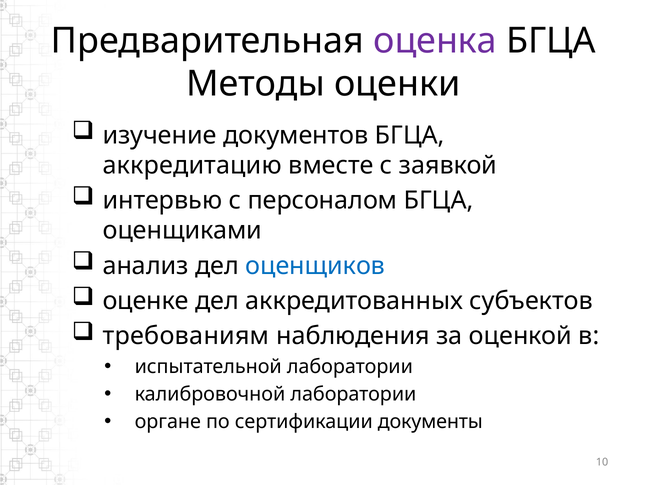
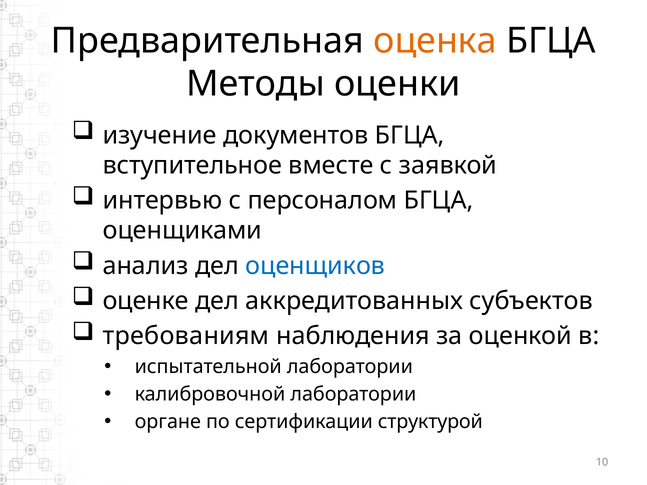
оценка colour: purple -> orange (435, 41)
аккредитацию: аккредитацию -> вступительное (192, 165)
документы: документы -> структурой (430, 422)
